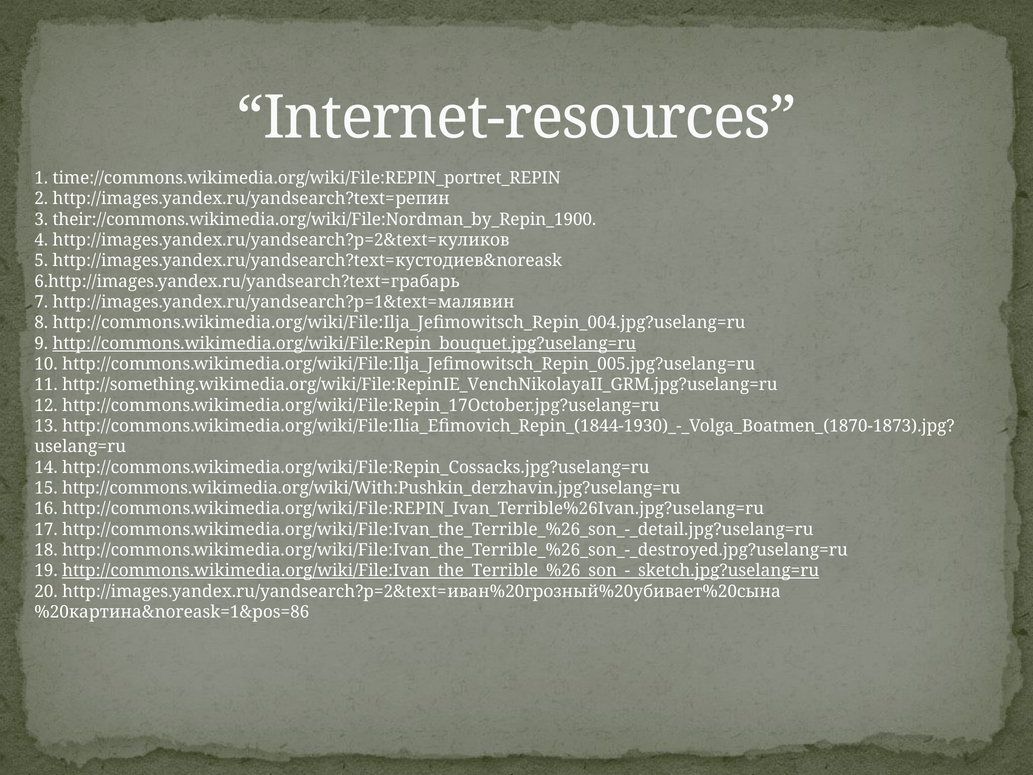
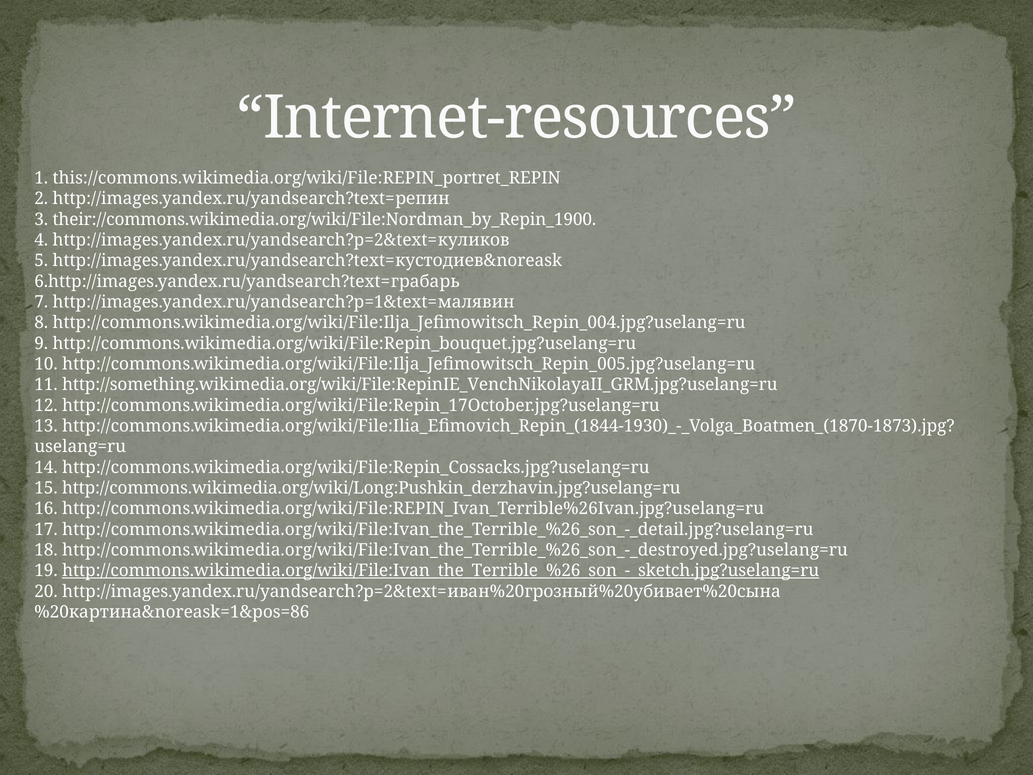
time://commons.wikimedia.org/wiki/File:REPIN_portret_REPIN: time://commons.wikimedia.org/wiki/File:REPIN_portret_REPIN -> this://commons.wikimedia.org/wiki/File:REPIN_portret_REPIN (307, 178)
http://commons.wikimedia.org/wiki/File:Repin_bouquet.jpg?uselang=ru underline: present -> none (344, 343)
http://commons.wikimedia.org/wiki/With:Pushkin_derzhavin.jpg?uselang=ru: http://commons.wikimedia.org/wiki/With:Pushkin_derzhavin.jpg?uselang=ru -> http://commons.wikimedia.org/wiki/Long:Pushkin_derzhavin.jpg?uselang=ru (371, 488)
